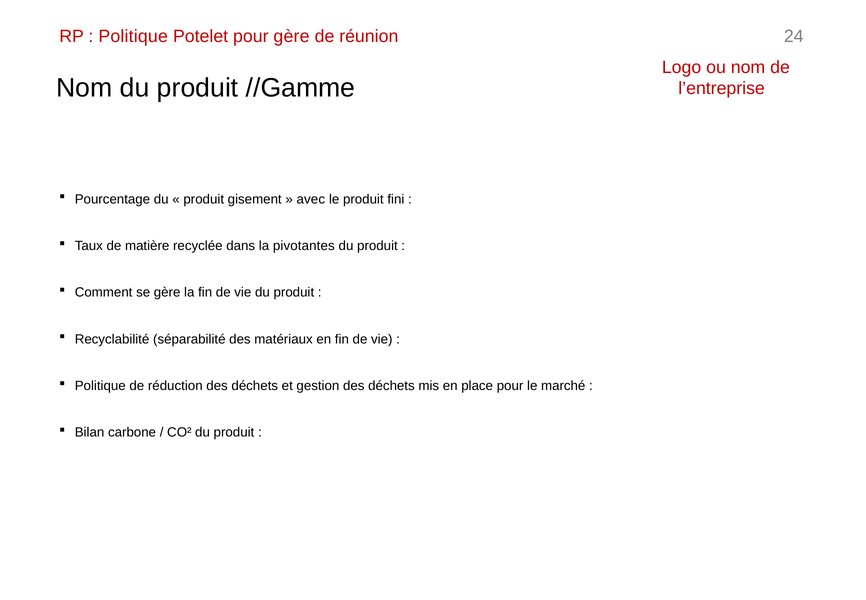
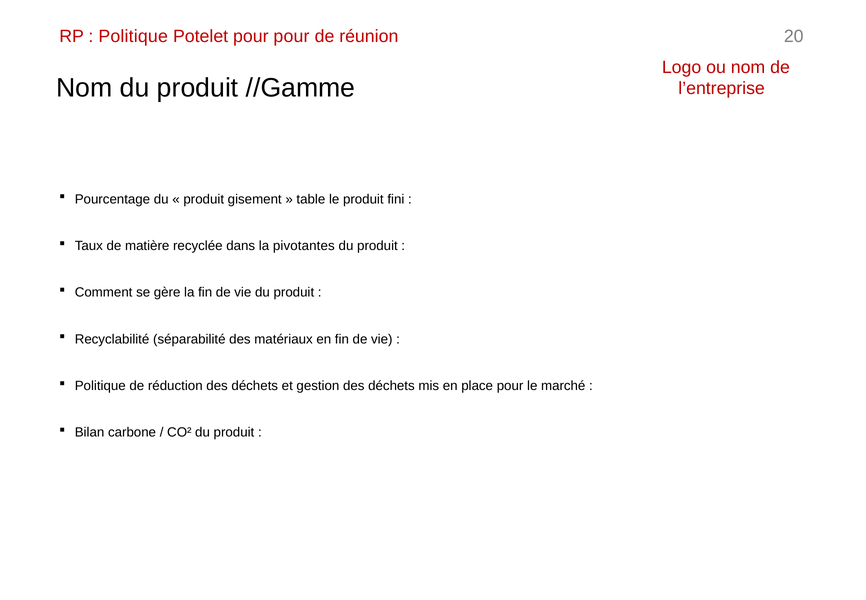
pour gère: gère -> pour (291, 37)
24: 24 -> 20 (794, 37)
avec: avec -> table (311, 199)
